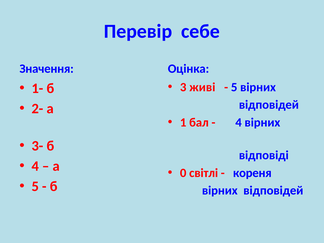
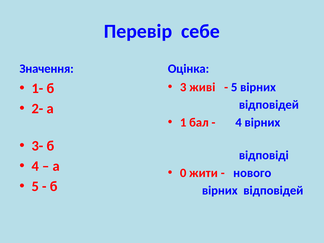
світлі: світлі -> жити (204, 173)
кореня: кореня -> нового (252, 173)
